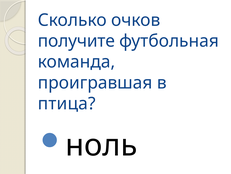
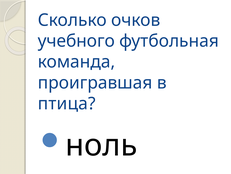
получите: получите -> учебного (76, 41)
